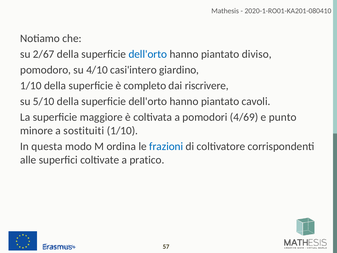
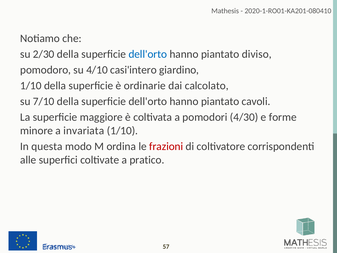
2/67: 2/67 -> 2/30 (44, 54)
completo: completo -> ordinarie (145, 86)
riscrivere: riscrivere -> calcolato (207, 86)
5/10: 5/10 -> 7/10 (44, 101)
4/69: 4/69 -> 4/30 (244, 117)
punto: punto -> forme (283, 117)
sostituiti: sostituiti -> invariata (84, 131)
frazioni colour: blue -> red (166, 146)
